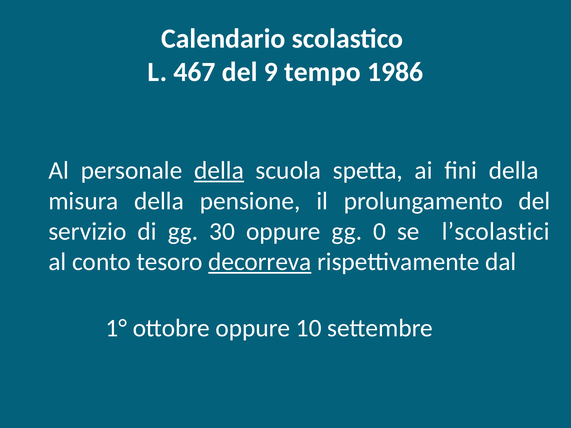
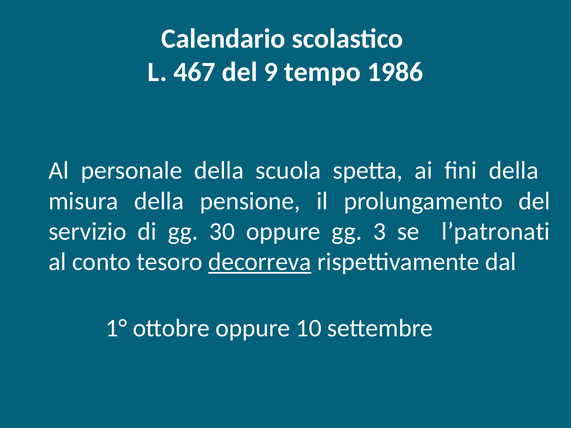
della underline: present -> none (219, 171)
0: 0 -> 3 (380, 232)
l’scolastici: l’scolastici -> l’patronati (496, 232)
